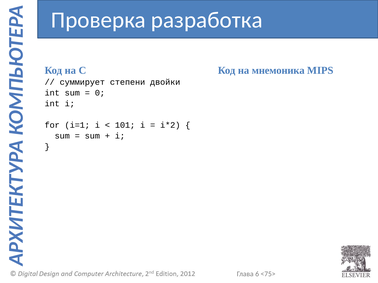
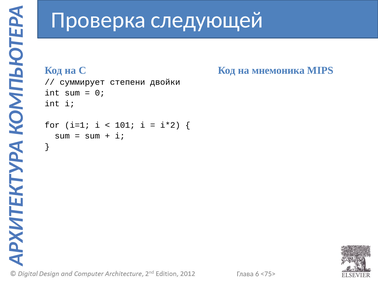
разработка: разработка -> следующей (207, 20)
